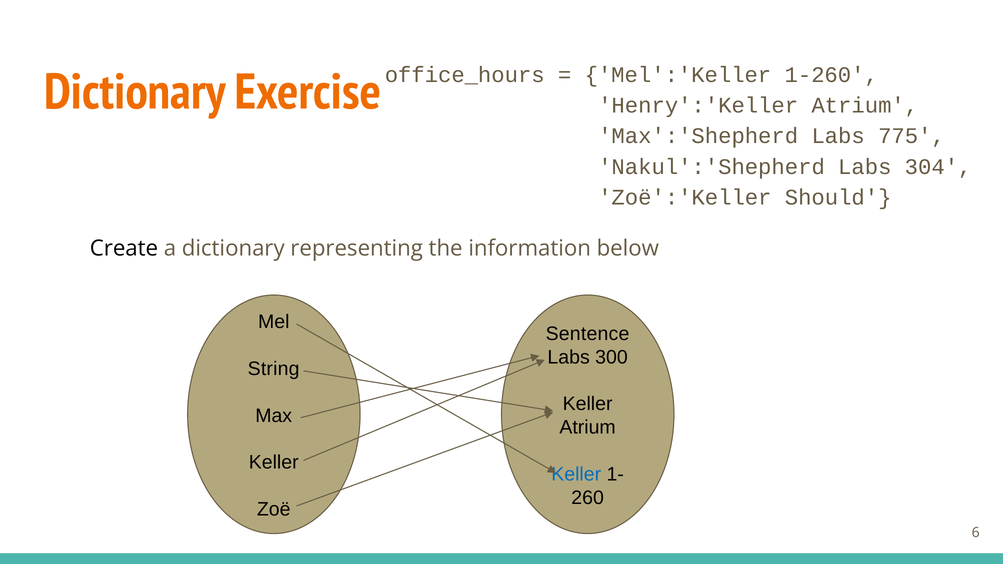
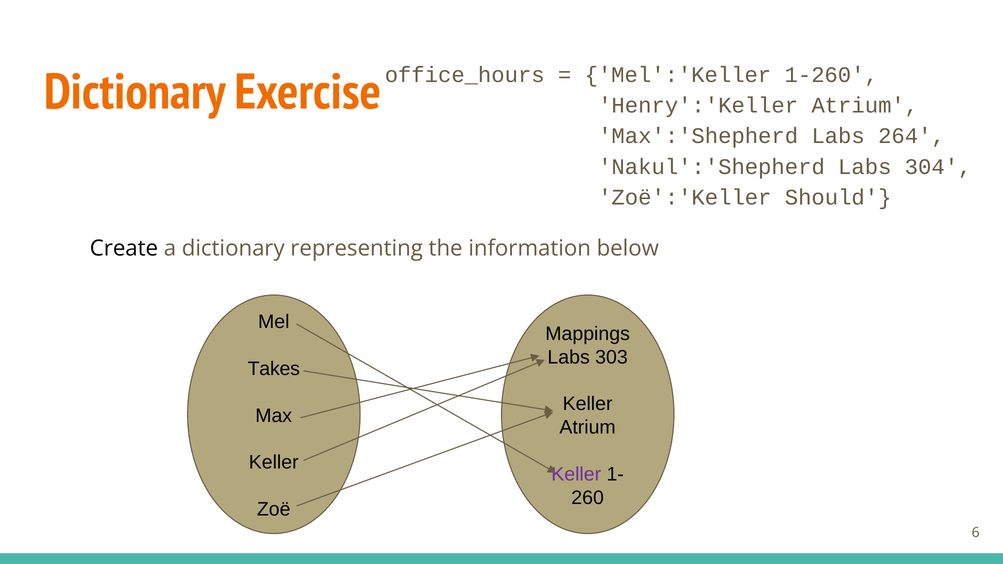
775: 775 -> 264 (911, 136)
Sentence: Sentence -> Mappings (588, 334)
300: 300 -> 303 (611, 357)
String: String -> Takes (274, 369)
Keller colour: blue -> purple (576, 474)
